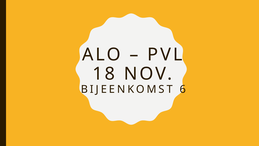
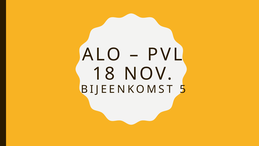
6: 6 -> 5 (183, 89)
